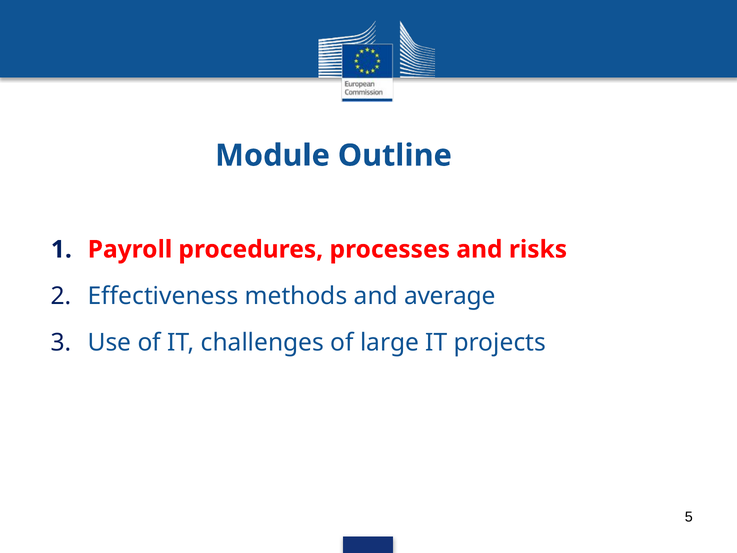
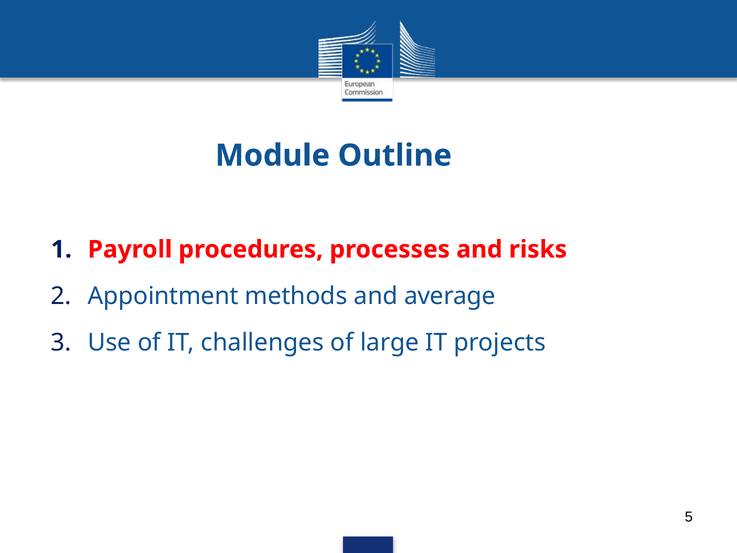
Effectiveness: Effectiveness -> Appointment (163, 296)
